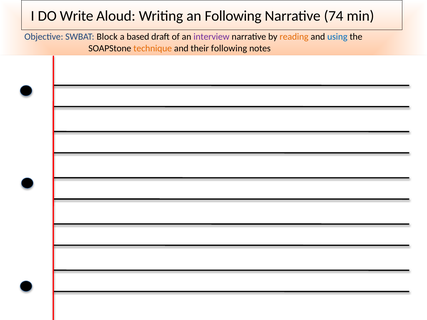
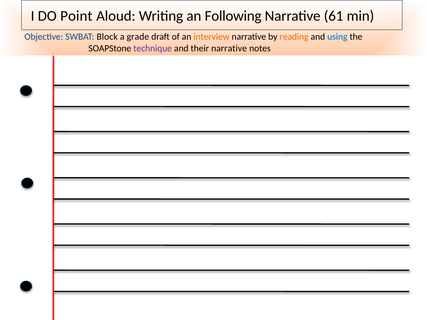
Write: Write -> Point (76, 16)
74: 74 -> 61 (334, 16)
based: based -> grade (138, 37)
interview colour: purple -> orange (211, 37)
technique colour: orange -> purple (153, 48)
their following: following -> narrative (229, 48)
